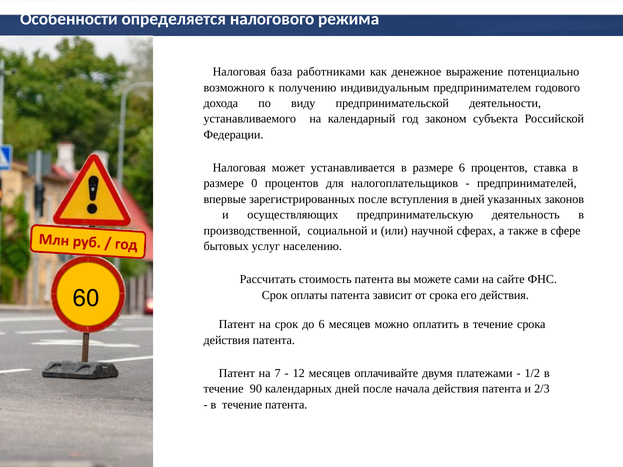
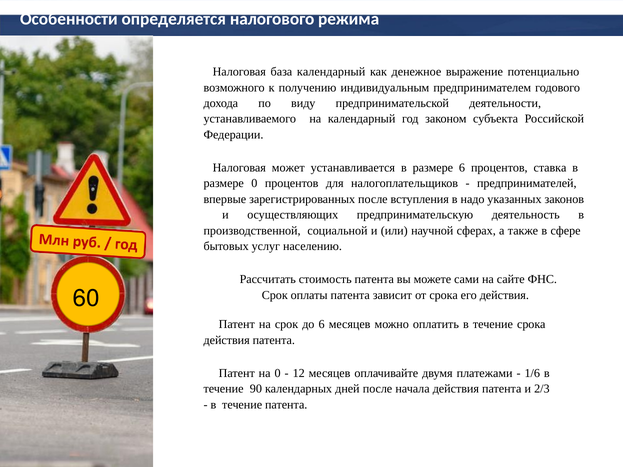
база работниками: работниками -> календарный (331, 72)
в дней: дней -> надо (473, 199)
на 7: 7 -> 0 (278, 373)
1/2: 1/2 -> 1/6 (532, 373)
